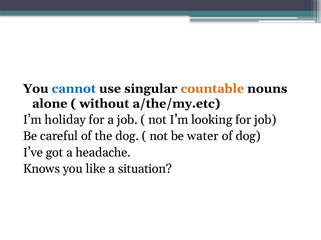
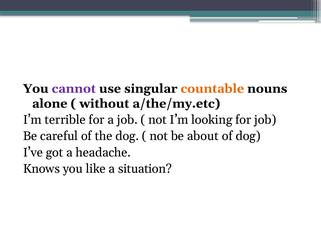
cannot colour: blue -> purple (74, 89)
holiday: holiday -> terrible (65, 120)
water: water -> about (203, 137)
